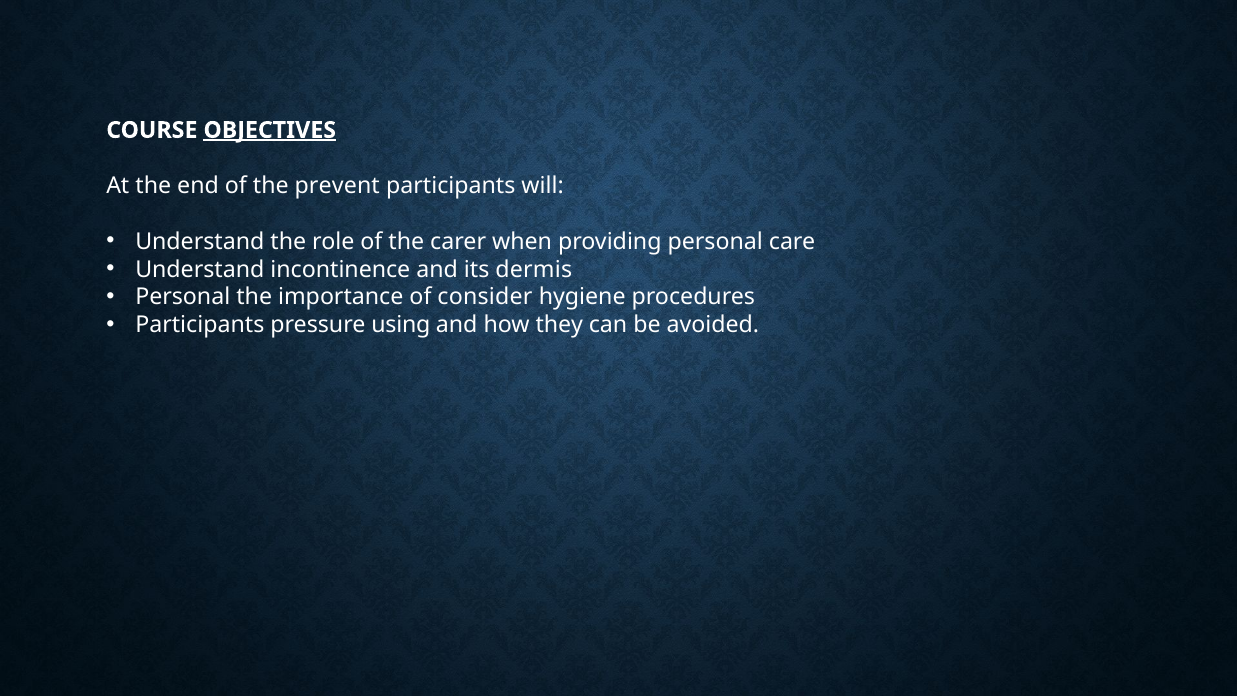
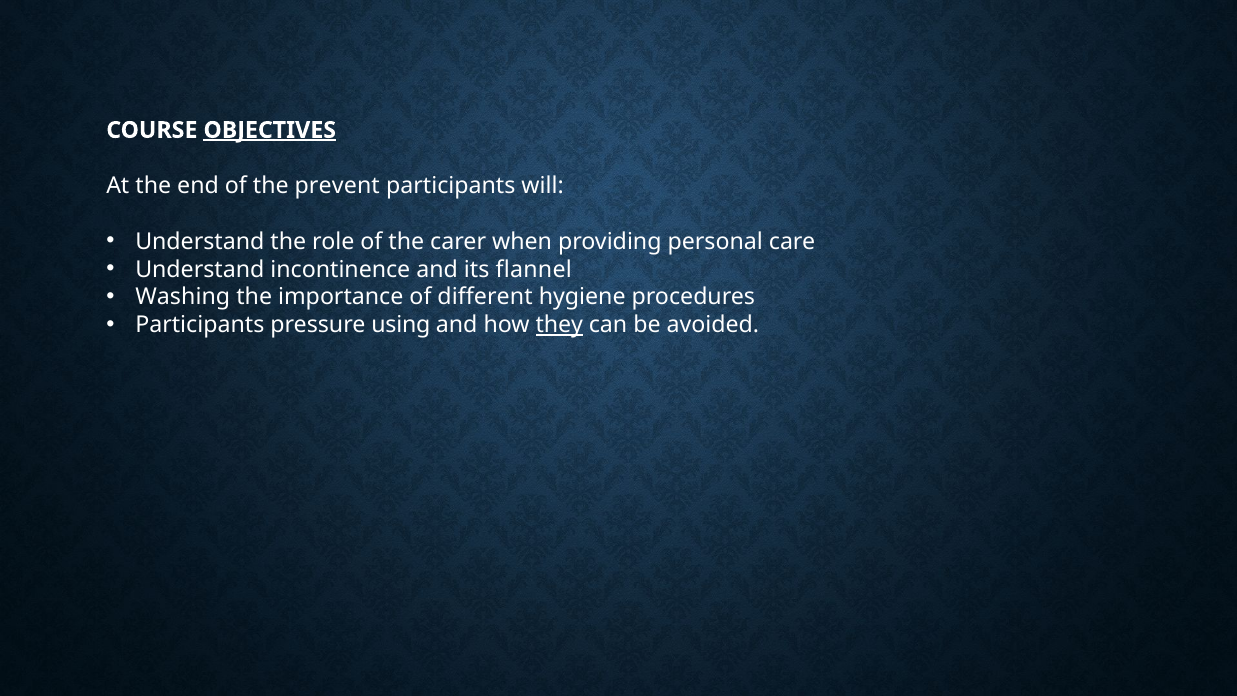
dermis: dermis -> flannel (534, 269)
Personal: Personal -> Washing (183, 297)
consider: consider -> different (485, 297)
they underline: none -> present (559, 325)
